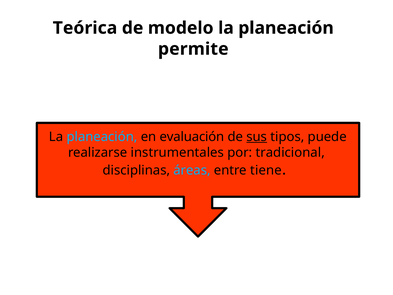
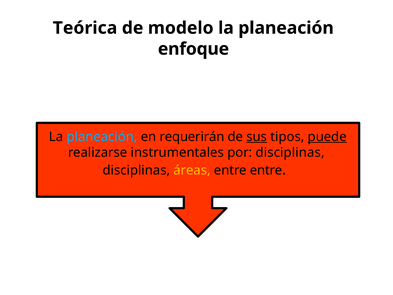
permite: permite -> enfoque (193, 49)
evaluación: evaluación -> requerirán (192, 137)
puede underline: none -> present (327, 137)
por tradicional: tradicional -> disciplinas (290, 152)
áreas colour: light blue -> yellow (192, 170)
entre tiene: tiene -> entre (266, 170)
